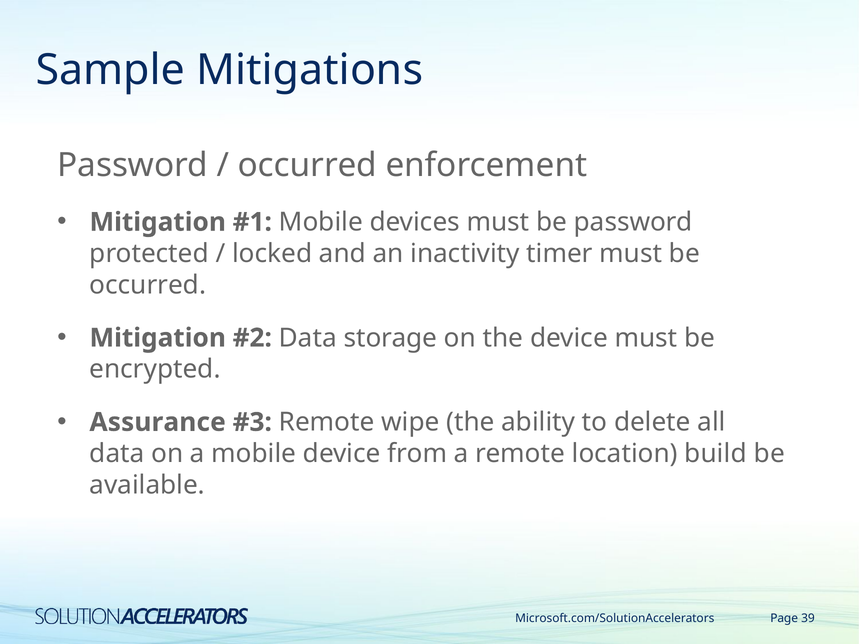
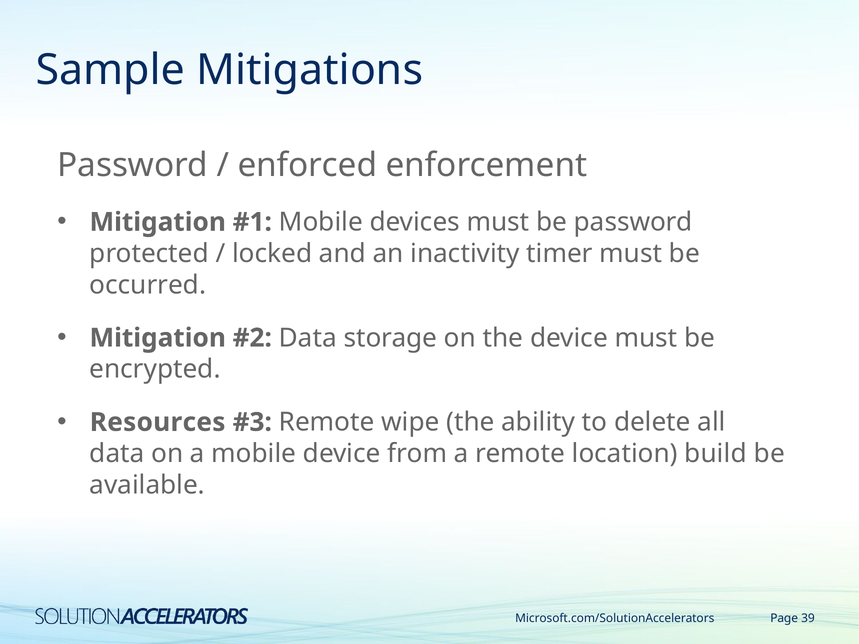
occurred: occurred -> enforced (307, 165)
Assurance: Assurance -> Resources (158, 422)
